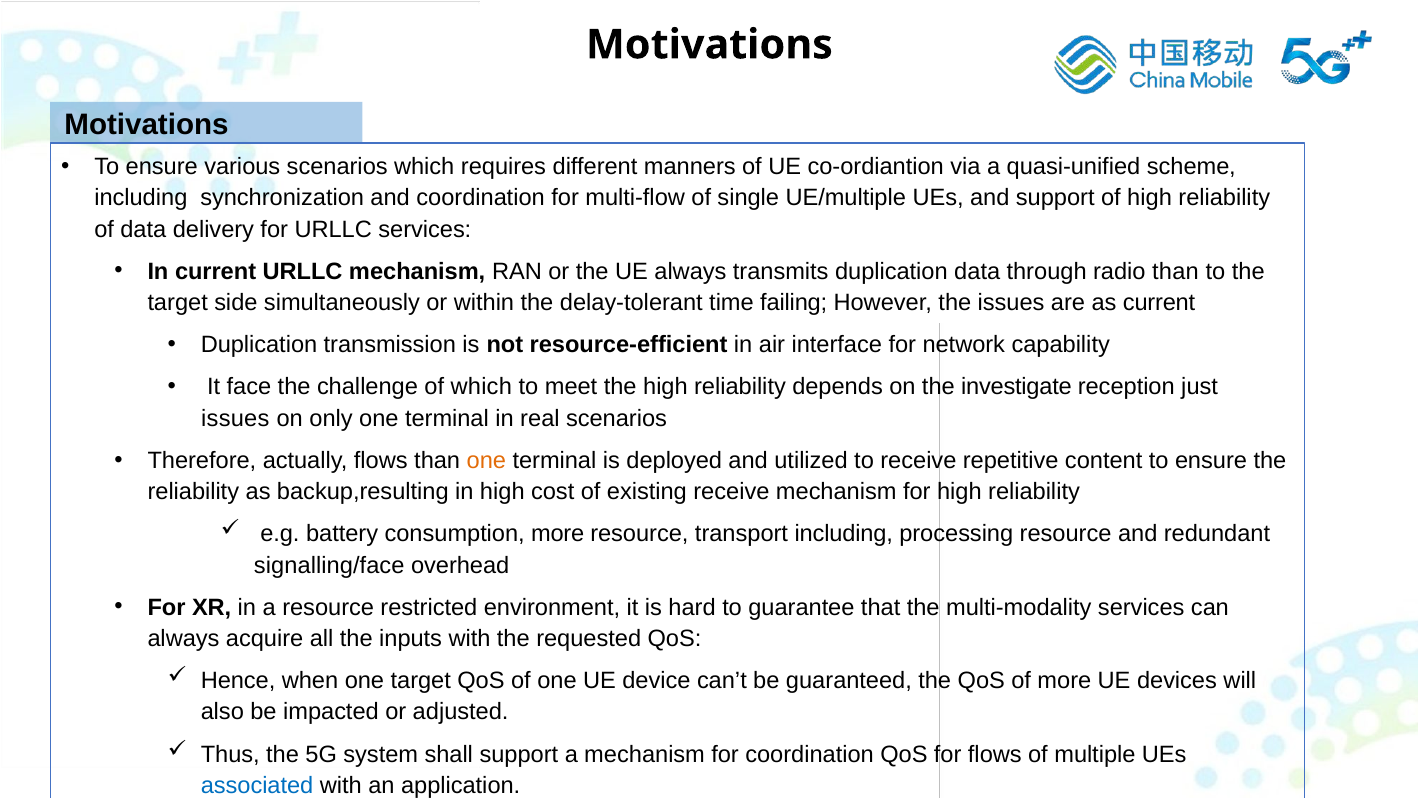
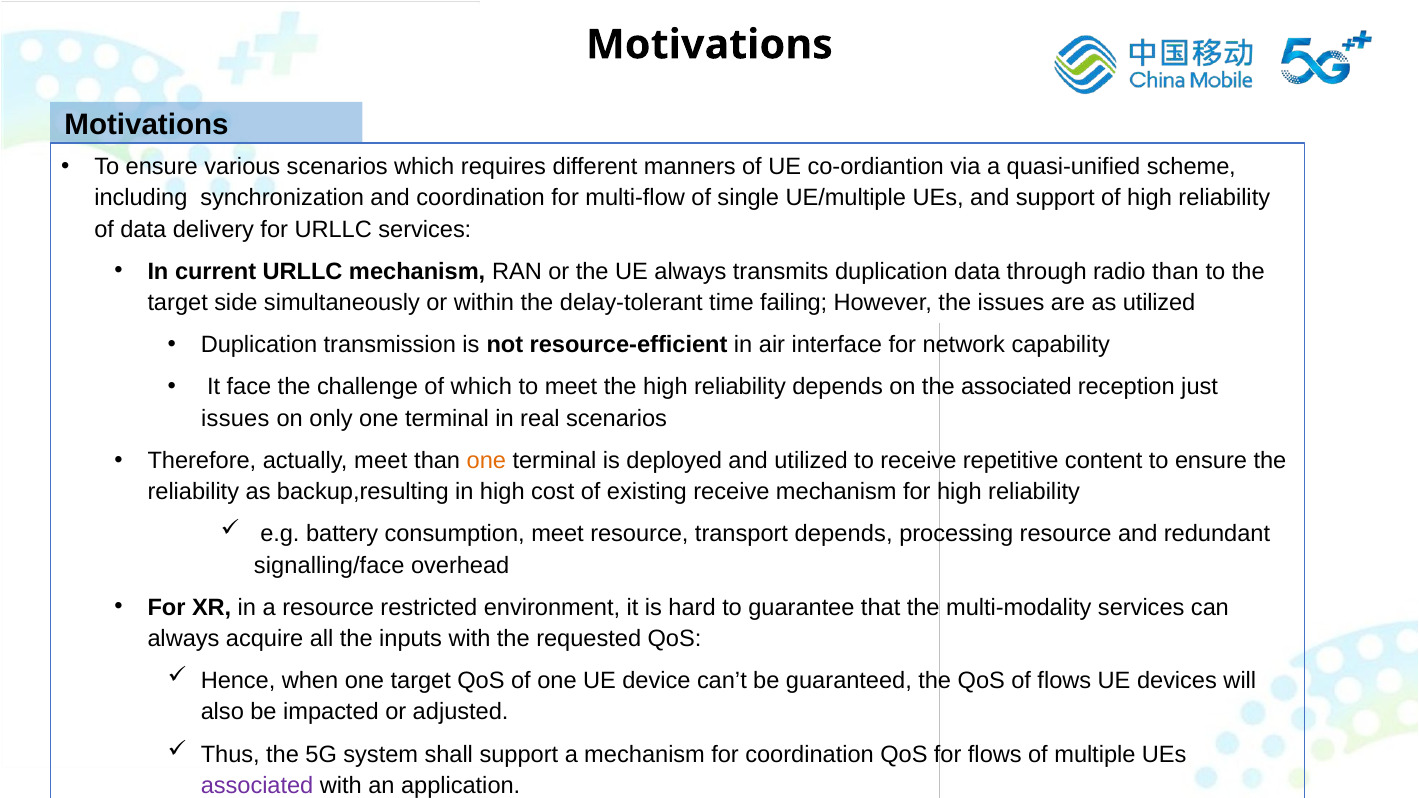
as current: current -> utilized (1159, 303)
the investigate: investigate -> associated (1016, 387)
actually flows: flows -> meet (381, 461)
consumption more: more -> meet (558, 534)
transport including: including -> depends (844, 534)
of more: more -> flows (1064, 681)
associated colour: blue -> purple (257, 786)
